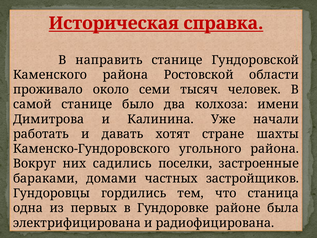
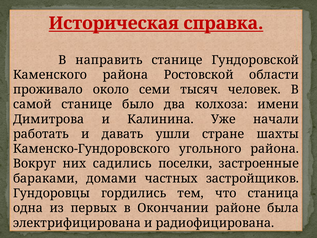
хотят: хотят -> ушли (173, 134)
Гундоровке: Гундоровке -> Окончании (173, 208)
